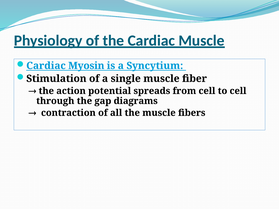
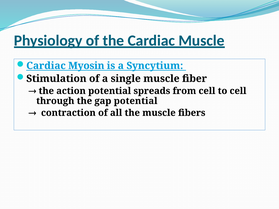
gap diagrams: diagrams -> potential (136, 101)
